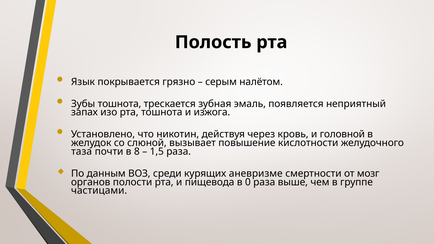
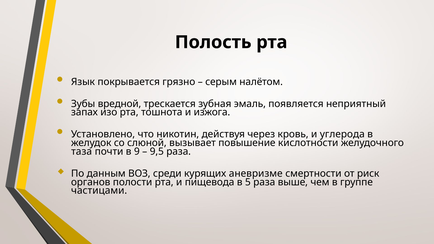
Зубы тошнота: тошнота -> вредной (120, 104)
головной: головной -> углерода (342, 134)
8: 8 -> 9 (137, 152)
1,5: 1,5 -> 9,5 (157, 152)
мозг: мозг -> риск (368, 174)
0: 0 -> 5 (248, 182)
